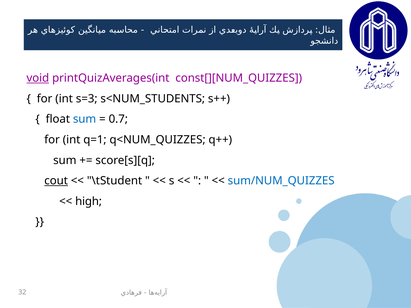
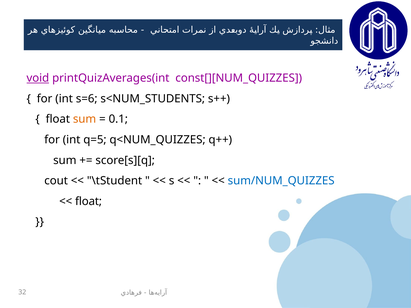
s=3: s=3 -> s=6 (87, 99)
sum colour: blue -> orange (85, 119)
0.7: 0.7 -> 0.1 (118, 119)
q=1: q=1 -> q=5 (95, 140)
cout underline: present -> none (56, 181)
high: high -> float (89, 201)
